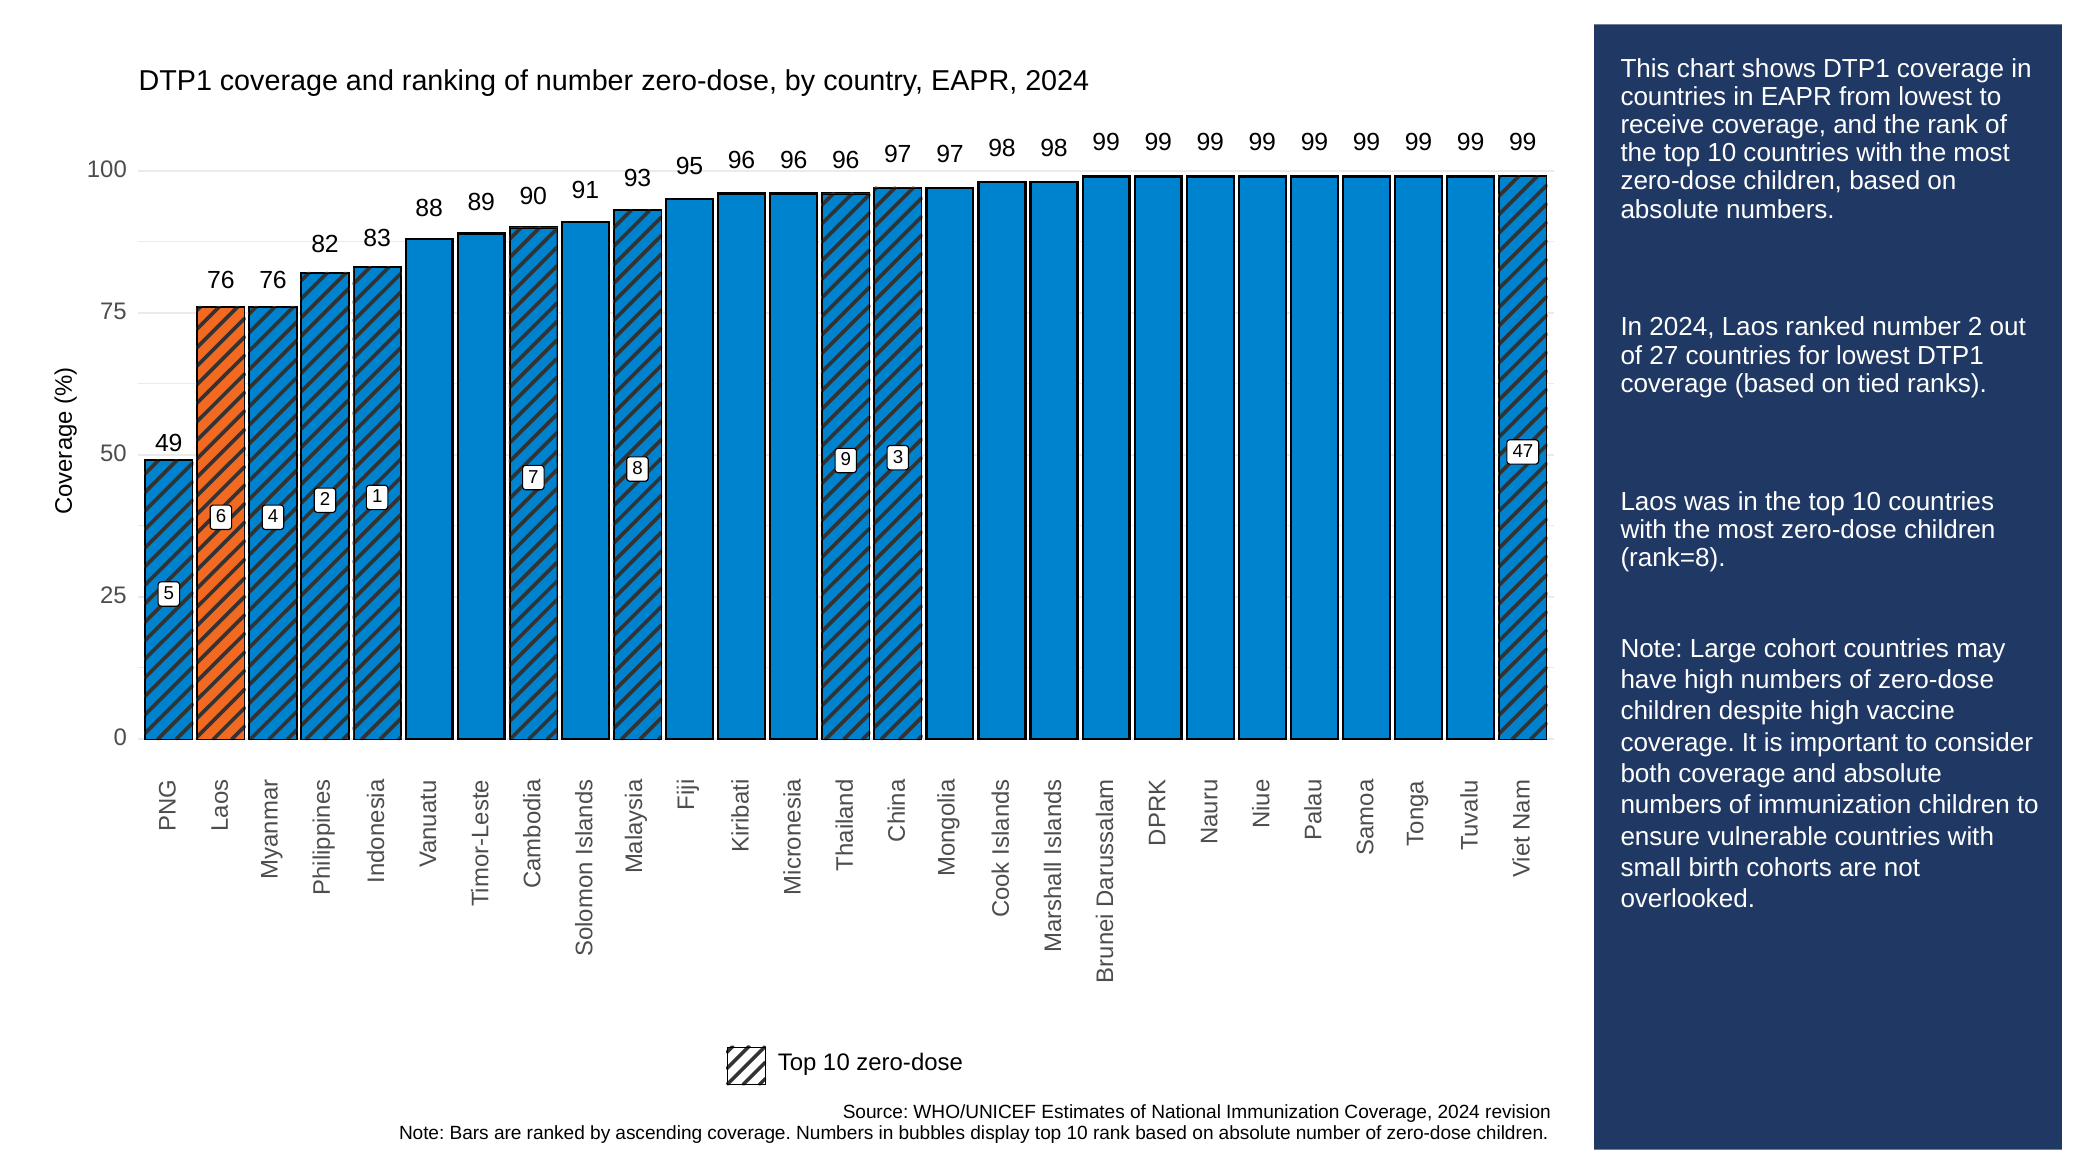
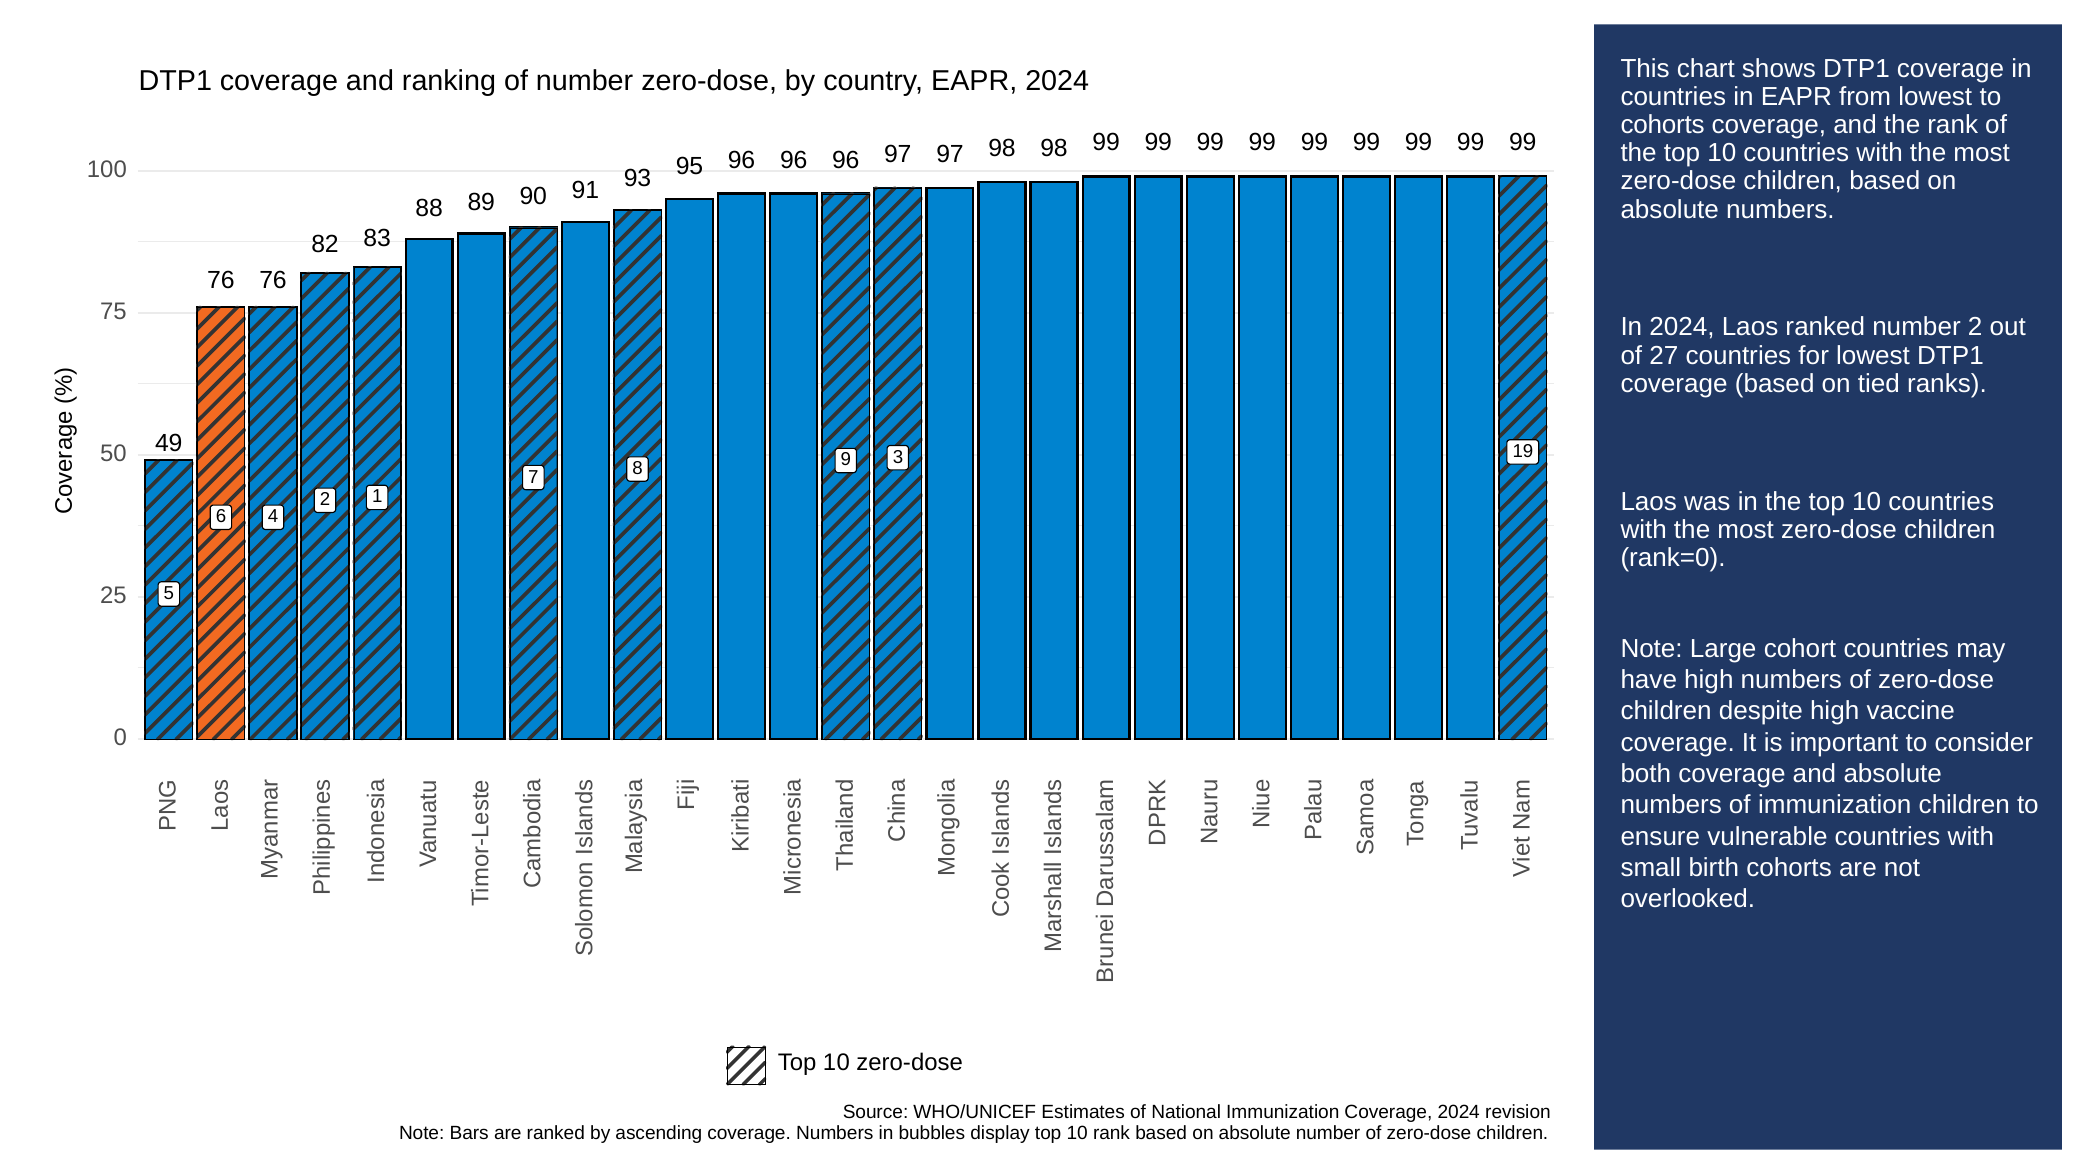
receive: receive -> cohorts (1663, 125)
47: 47 -> 19 (1523, 451)
rank=8: rank=8 -> rank=0 (1673, 558)
